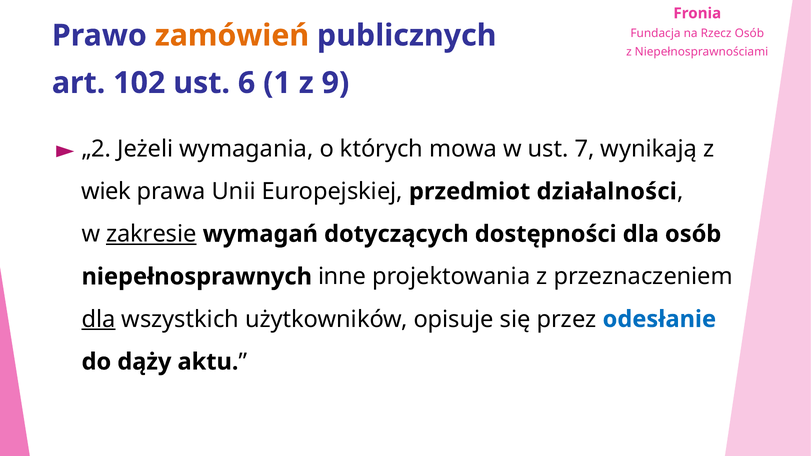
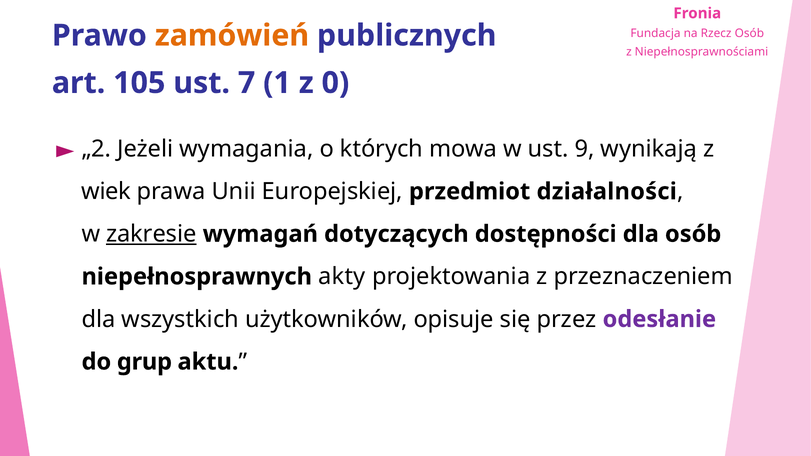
102: 102 -> 105 (139, 83)
6: 6 -> 7 (247, 83)
9: 9 -> 0 (335, 83)
7: 7 -> 9 (584, 149)
inne: inne -> akty (342, 277)
dla underline: present -> none (98, 319)
odesłanie colour: blue -> purple (659, 319)
dąży: dąży -> grup (144, 362)
